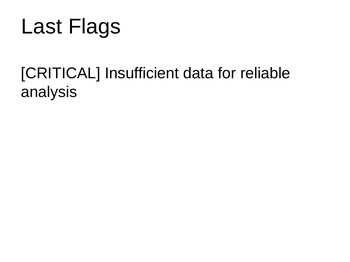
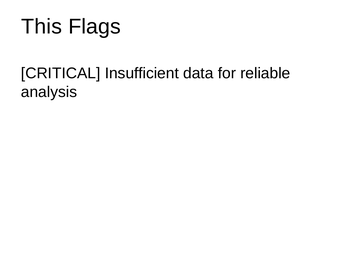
Last: Last -> This (42, 27)
